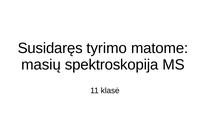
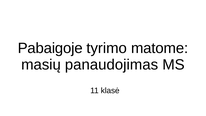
Susidaręs: Susidaręs -> Pabaigoje (50, 48)
spektroskopija: spektroskopija -> panaudojimas (112, 65)
